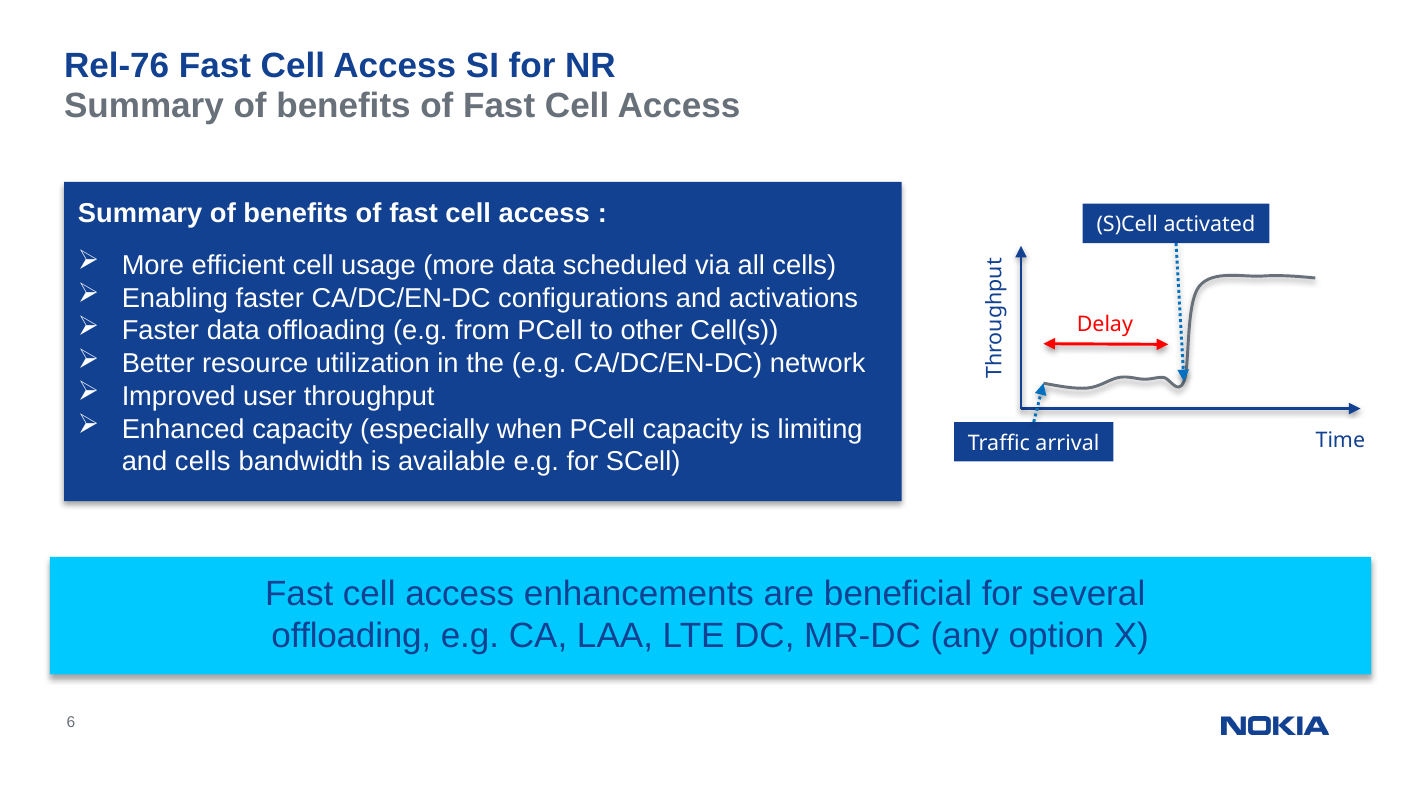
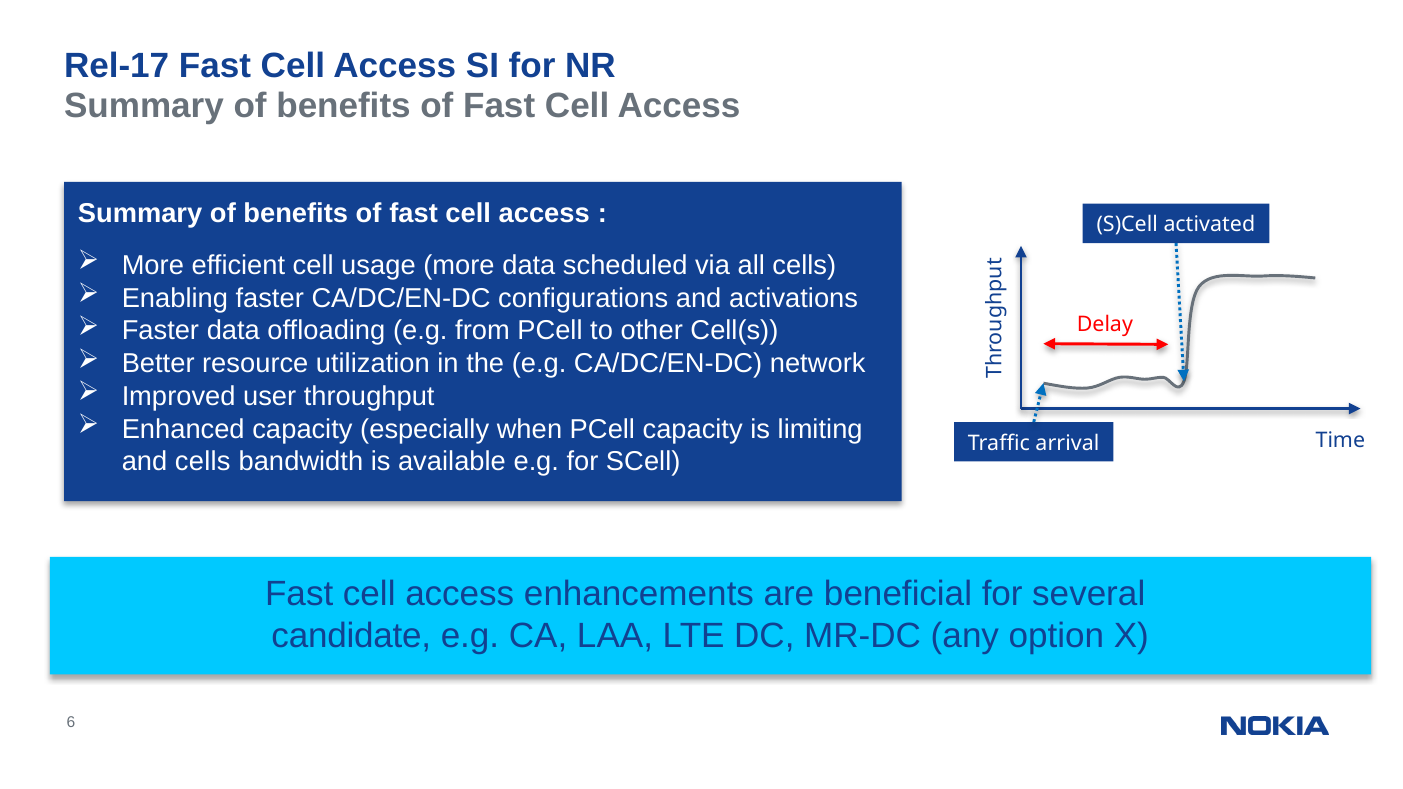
Rel-76: Rel-76 -> Rel-17 (117, 66)
offloading: offloading -> candidate (351, 636)
